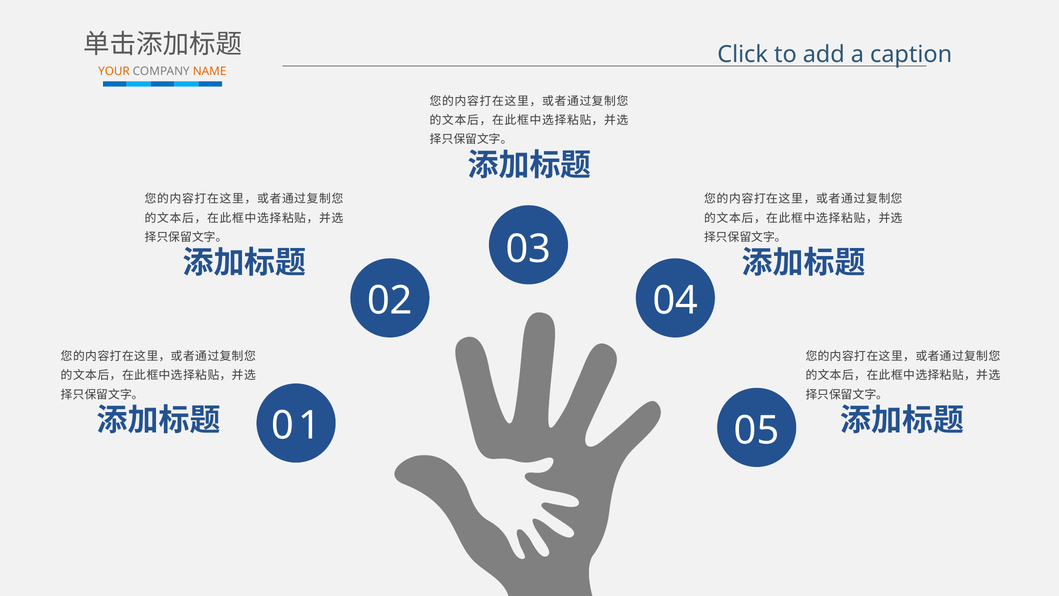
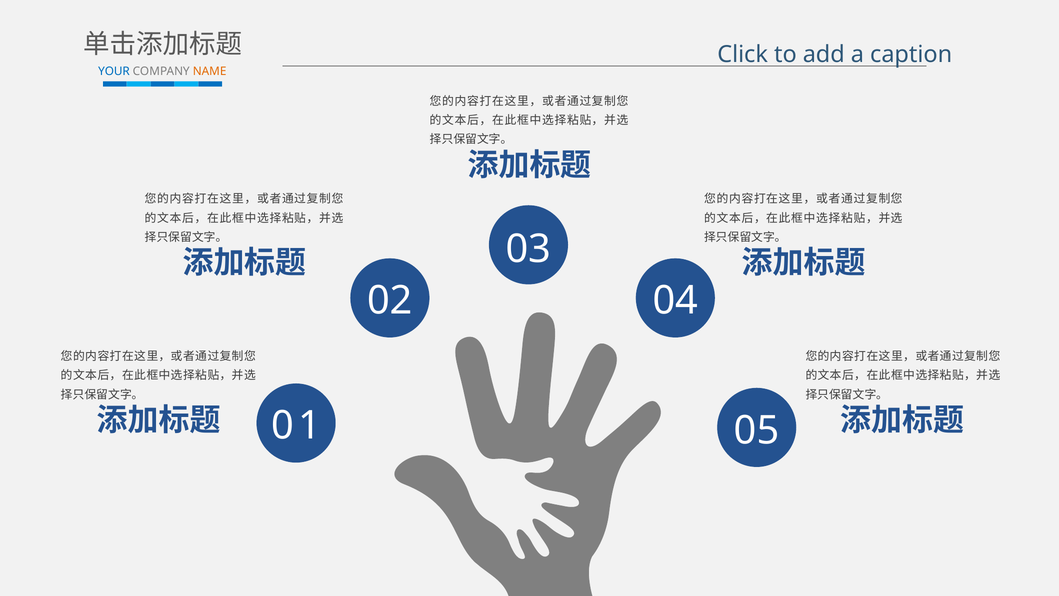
YOUR colour: orange -> blue (114, 71)
